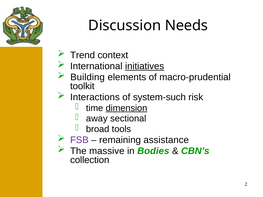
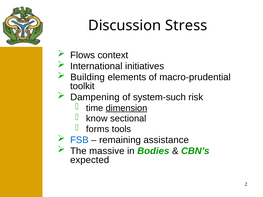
Needs: Needs -> Stress (186, 26)
Trend: Trend -> Flows (83, 55)
initiatives underline: present -> none (145, 66)
Interactions: Interactions -> Dampening (95, 97)
away: away -> know (97, 119)
broad: broad -> forms (98, 129)
FSB colour: purple -> blue (79, 140)
collection: collection -> expected (90, 160)
